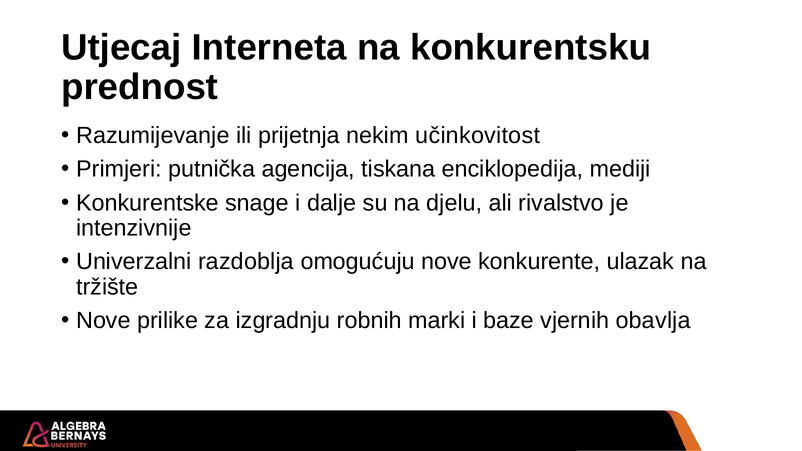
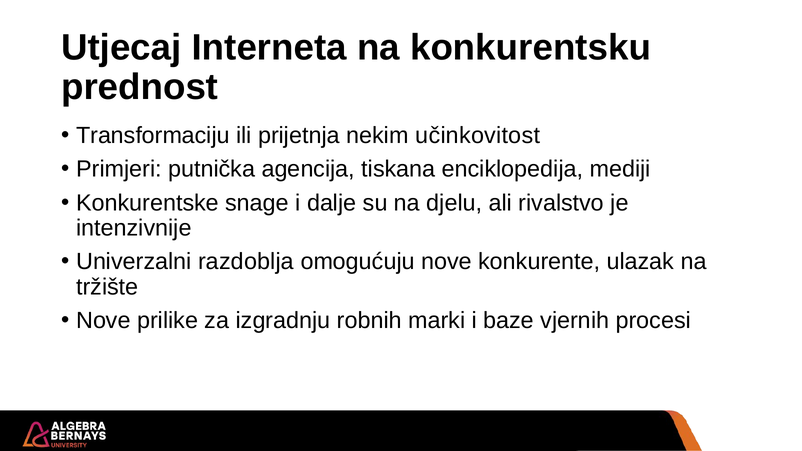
Razumijevanje: Razumijevanje -> Transformaciju (153, 136)
obavlja: obavlja -> procesi (653, 321)
